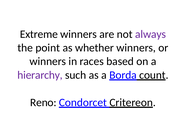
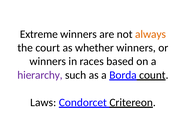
always colour: purple -> orange (151, 34)
point: point -> court (48, 48)
Reno: Reno -> Laws (43, 103)
